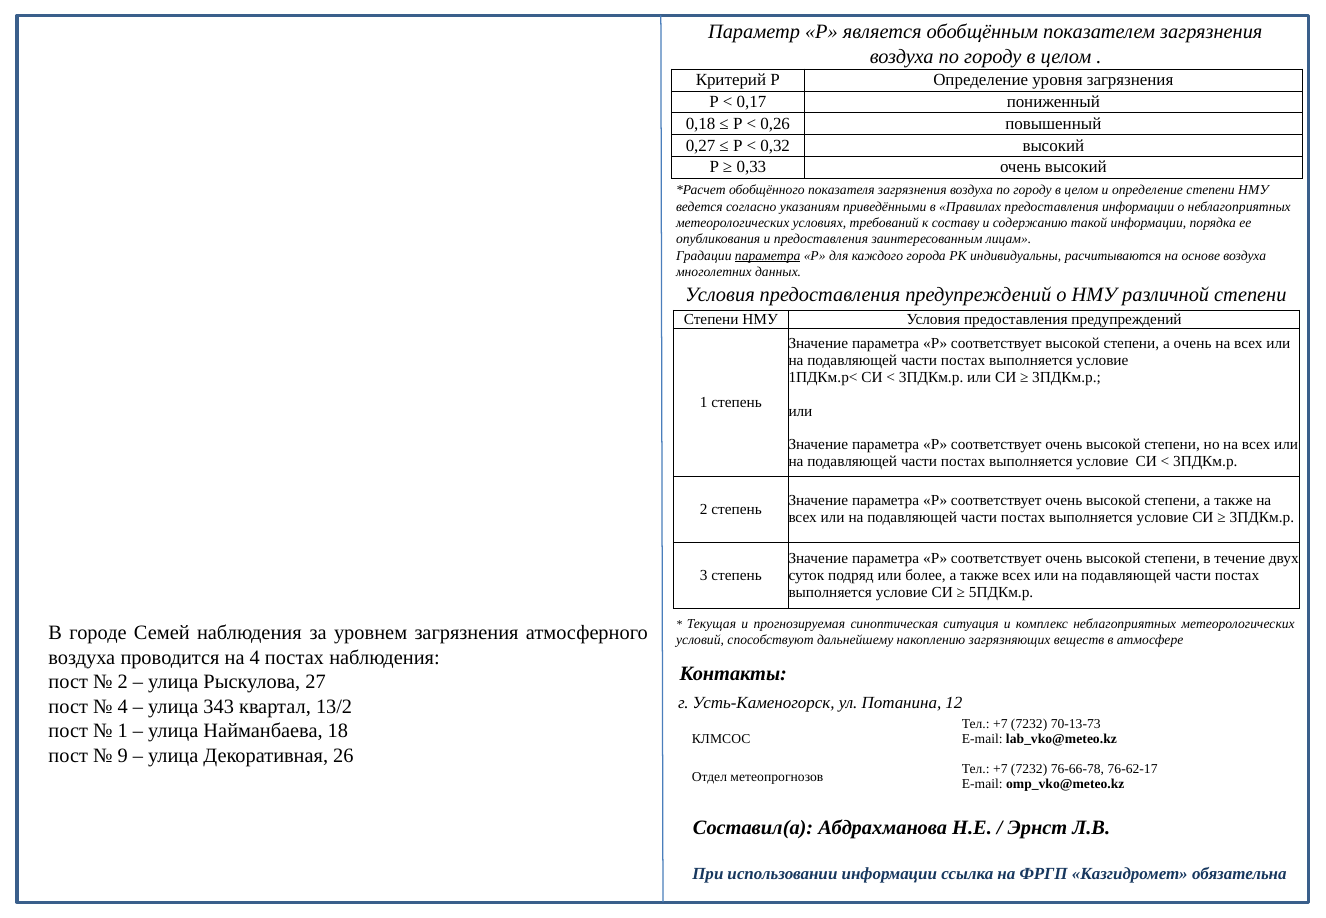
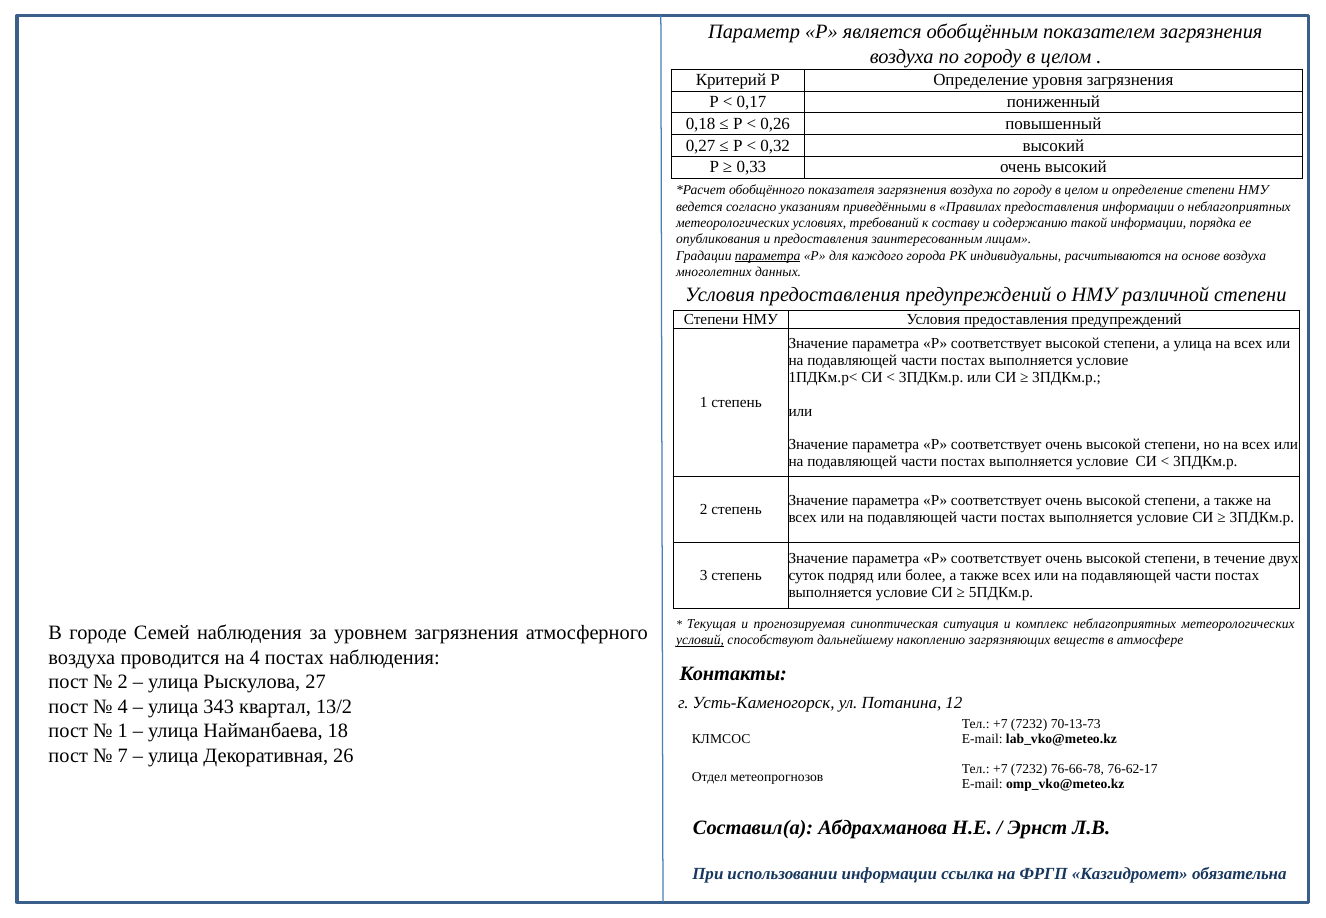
а очень: очень -> улица (1193, 343)
условий underline: none -> present (700, 640)
9: 9 -> 7 (123, 755)
